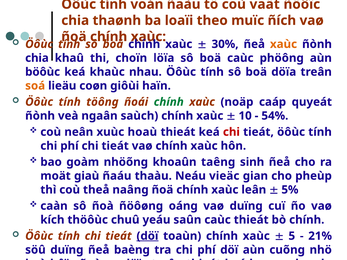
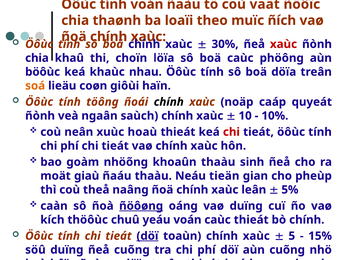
xaùc colour: orange -> red (283, 44)
chính colour: green -> black (169, 102)
54%: 54% -> 10% (275, 116)
khoaûn taêng: taêng -> thaàu (218, 162)
vieäc: vieäc -> tieän (224, 176)
ñöôøng underline: none -> present (141, 206)
yeáu saûn: saûn -> voán (187, 220)
21%: 21% -> 15% (320, 236)
ñeå baèng: baèng -> cuõng (132, 250)
